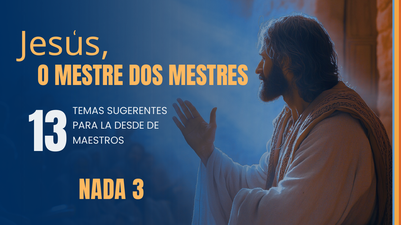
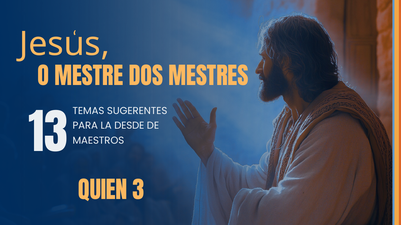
NADA: NADA -> QUIEN (103, 192)
